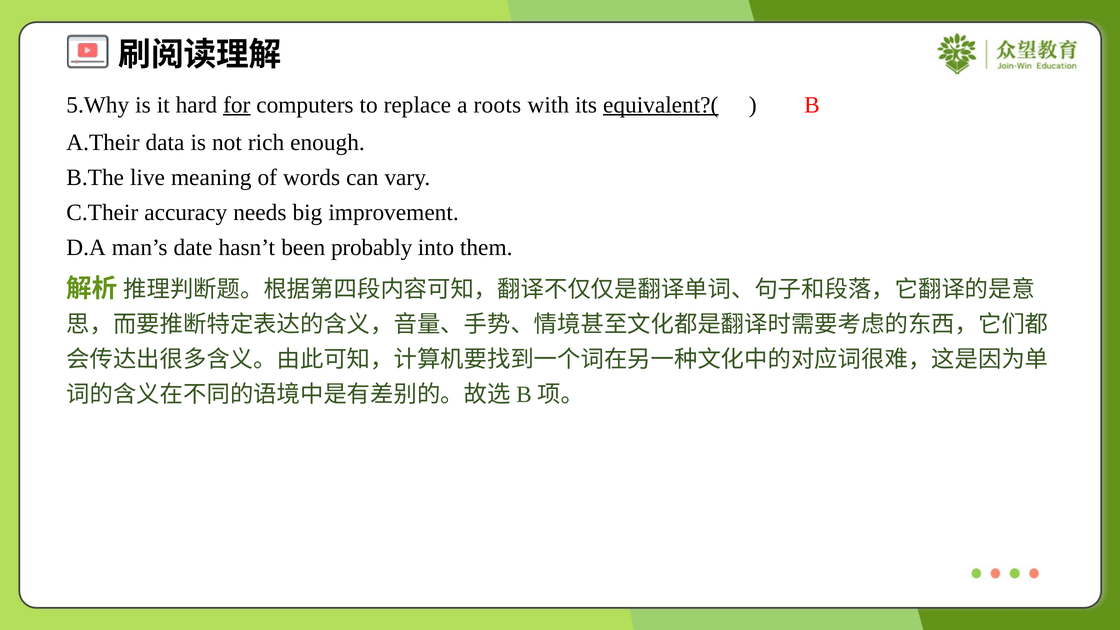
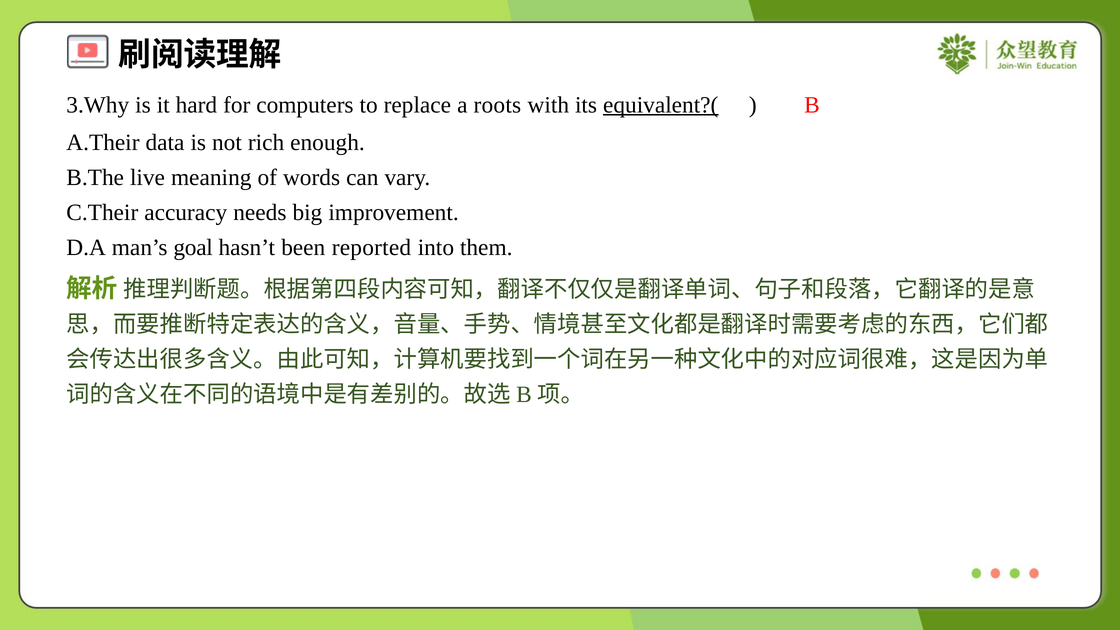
5.Why: 5.Why -> 3.Why (98, 105)
for underline: present -> none (237, 105)
date: date -> goal (193, 247)
probably: probably -> reported (371, 247)
